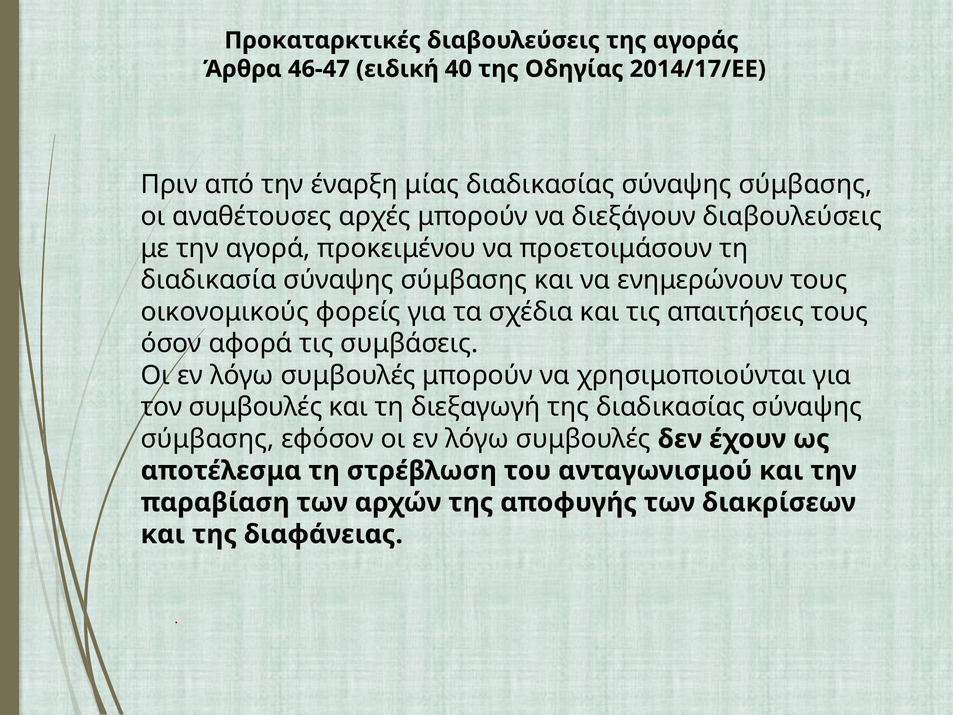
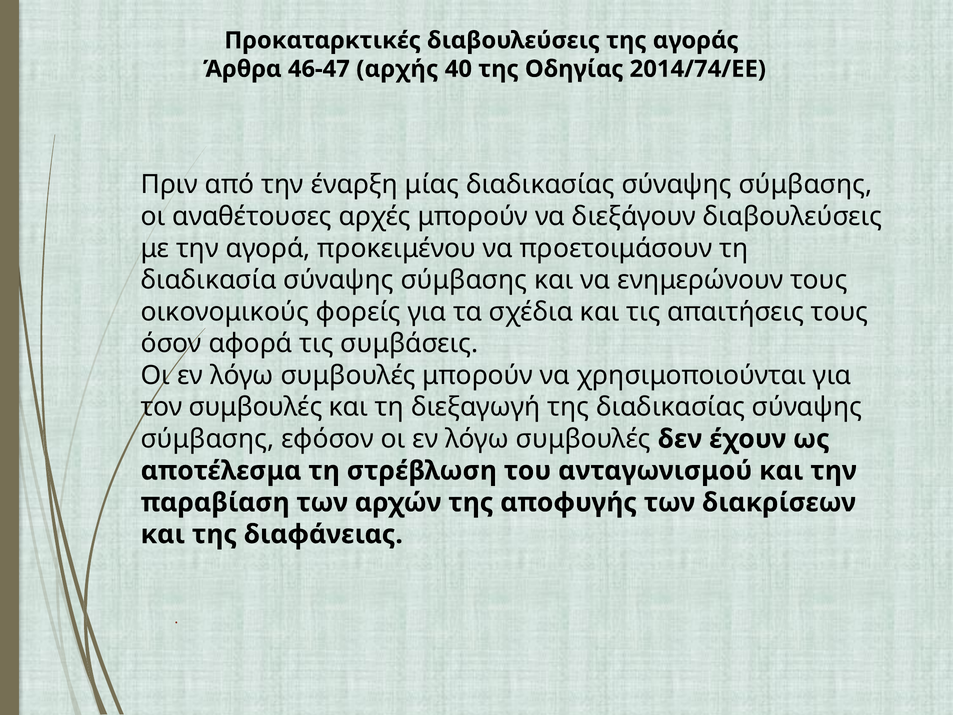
ειδική: ειδική -> αρχής (397, 69)
2014/17/ΕΕ: 2014/17/ΕΕ -> 2014/74/ΕΕ (698, 69)
